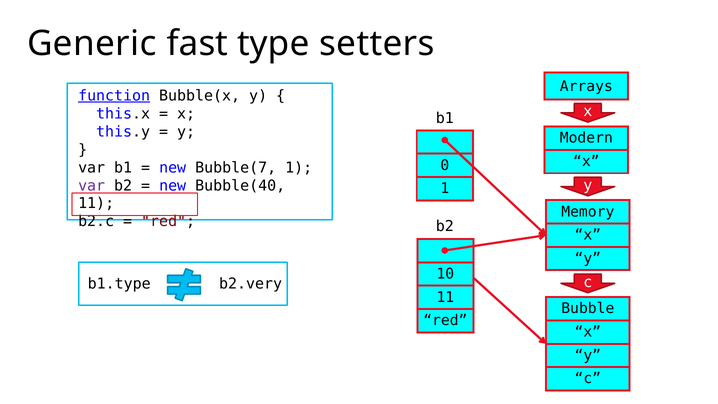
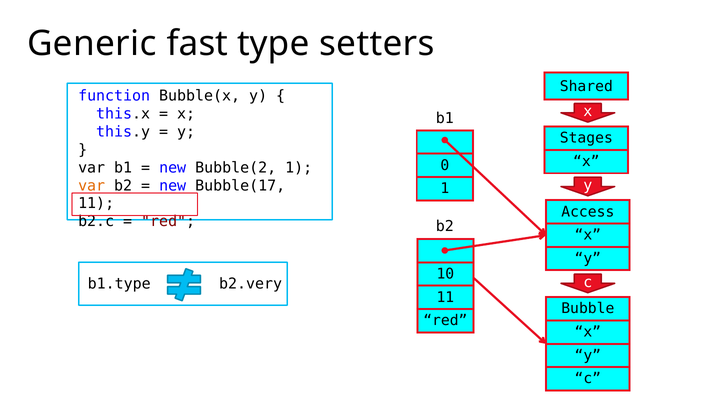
Arrays: Arrays -> Shared (586, 86)
function underline: present -> none (114, 96)
Modern: Modern -> Stages (586, 138)
Bubble(7: Bubble(7 -> Bubble(2 (236, 168)
var colour: purple -> orange (92, 185)
Bubble(40: Bubble(40 -> Bubble(17 (240, 185)
Memory: Memory -> Access (588, 212)
